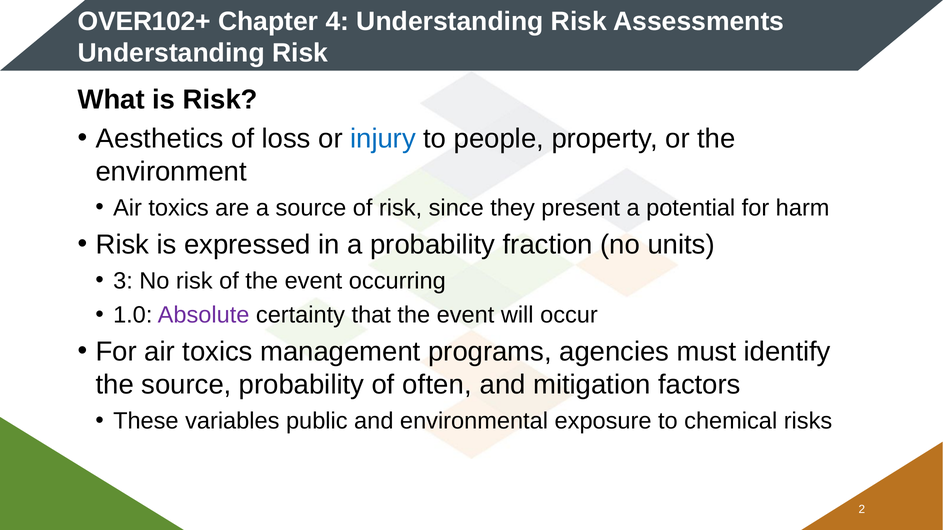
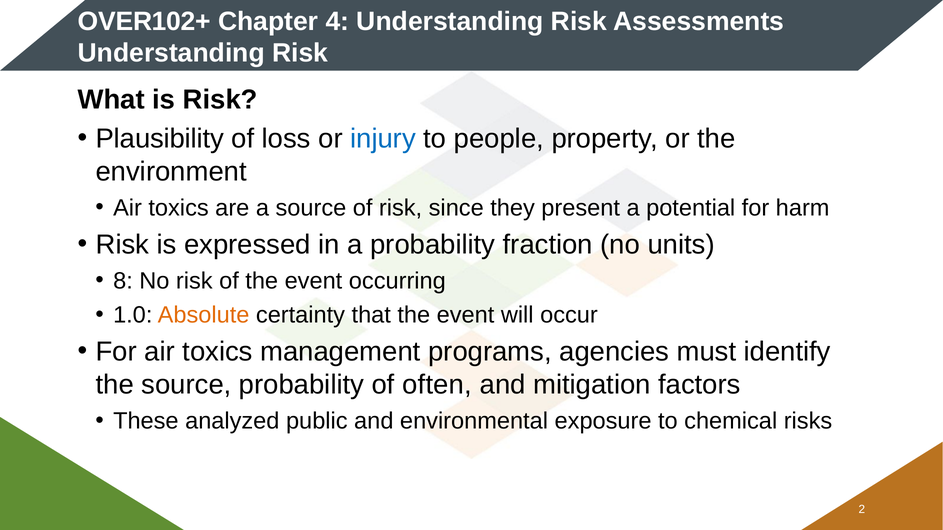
Aesthetics: Aesthetics -> Plausibility (160, 139)
3: 3 -> 8 (123, 281)
Absolute colour: purple -> orange (204, 315)
variables: variables -> analyzed (232, 421)
